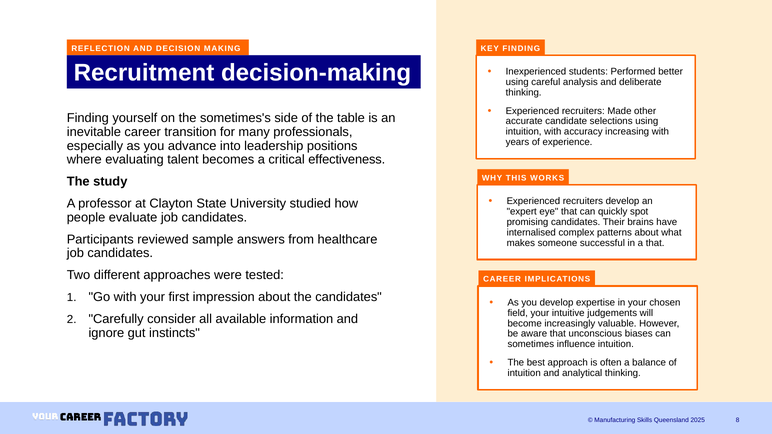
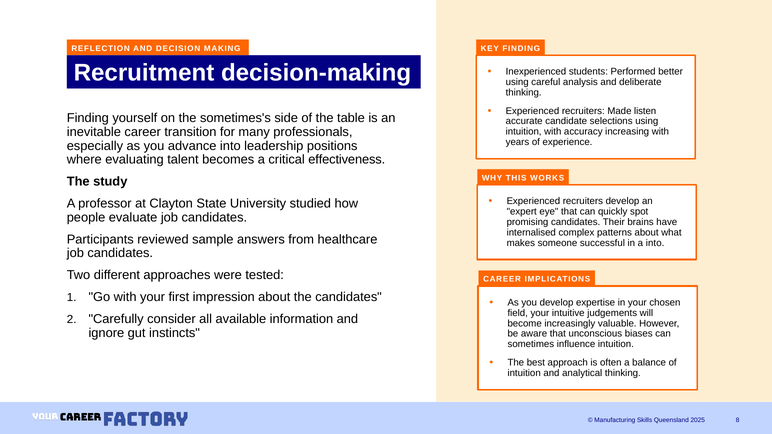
other: other -> listen (645, 111)
a that: that -> into (655, 243)
